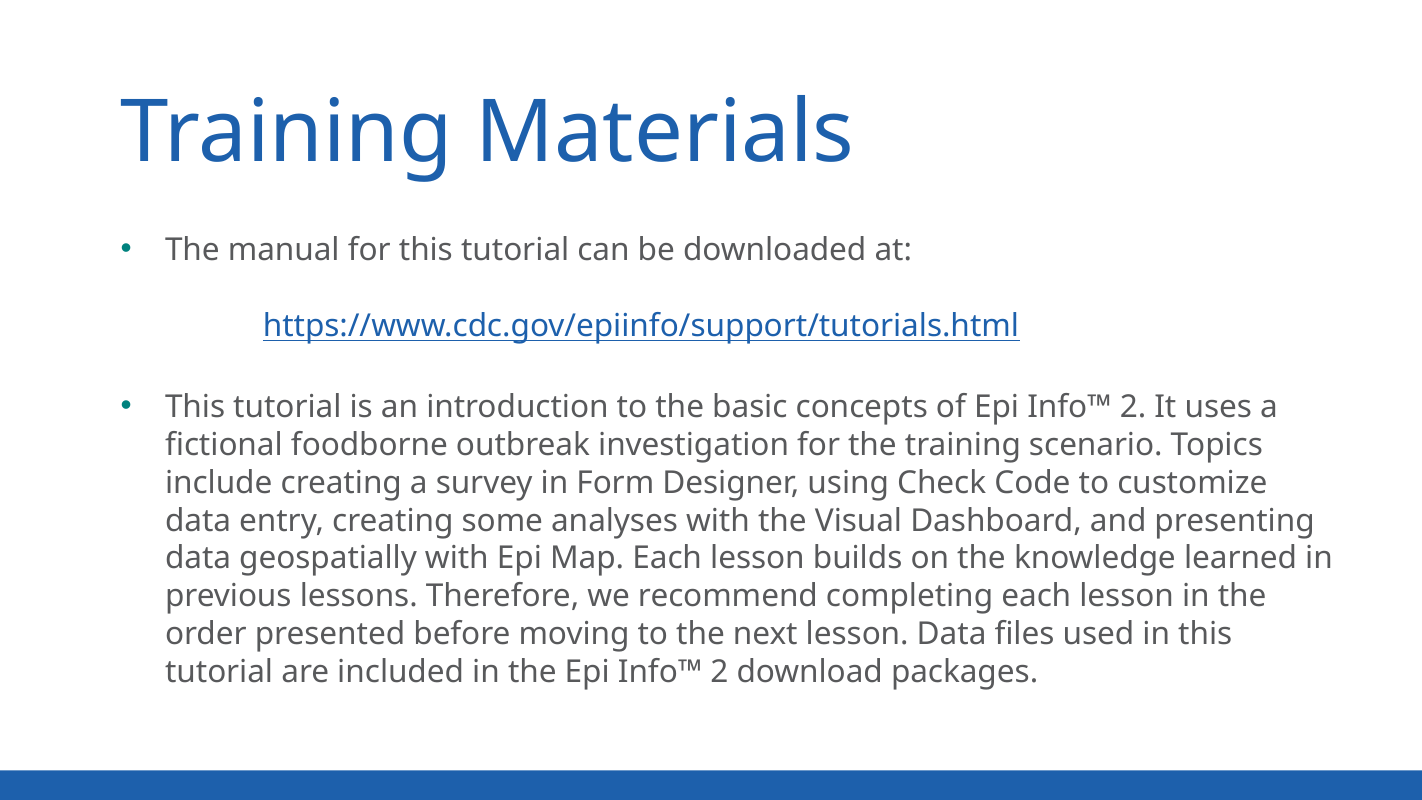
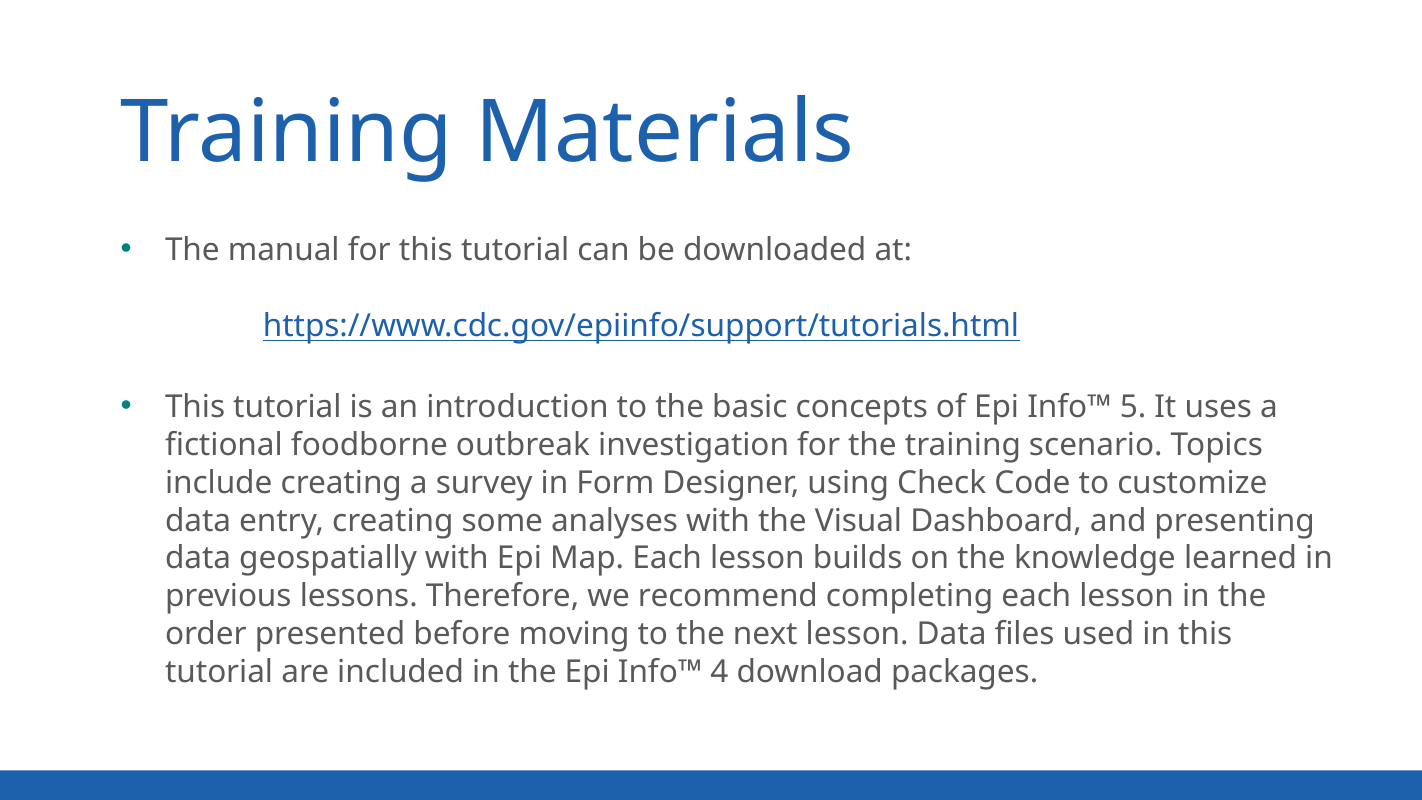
of Epi Info™ 2: 2 -> 5 (1133, 407)
the Epi Info™ 2: 2 -> 4 (719, 672)
